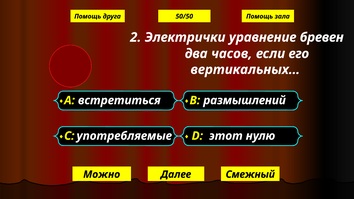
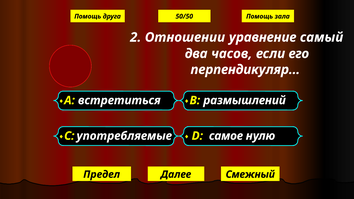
Электрички: Электрички -> Отношении (185, 37)
бревен: бревен -> самый (322, 37)
вертикальных…: вертикальных… -> перпендикуляр… (245, 70)
этот: этот -> самое (226, 136)
Можно: Можно -> Предел (102, 175)
